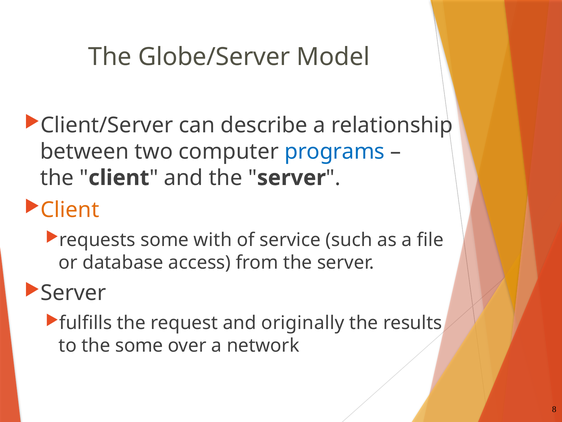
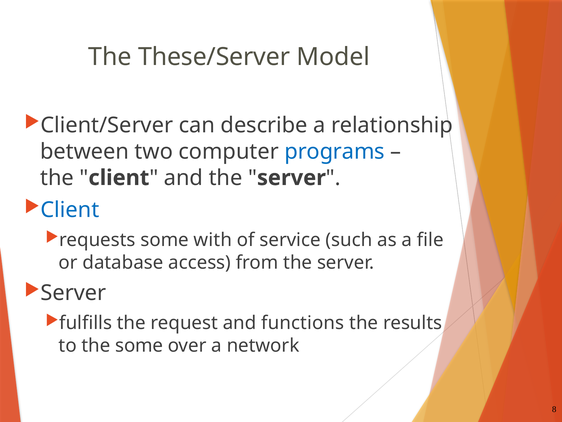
Globe/Server: Globe/Server -> These/Server (214, 57)
Client colour: orange -> blue (70, 210)
originally: originally -> functions (303, 323)
